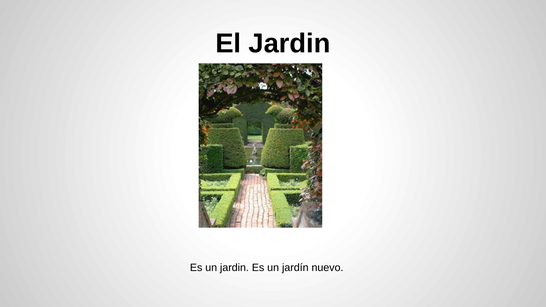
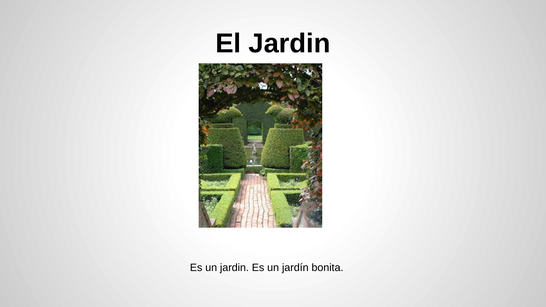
nuevo: nuevo -> bonita (328, 268)
